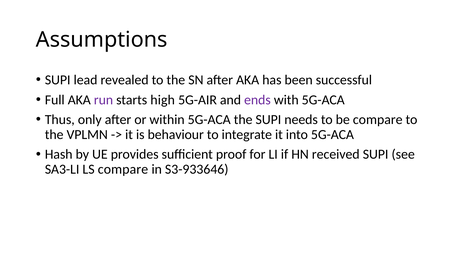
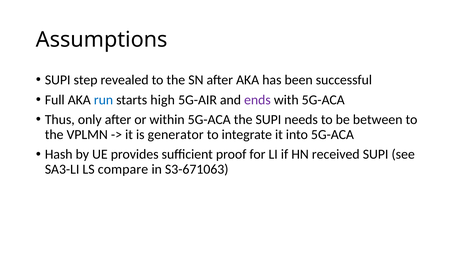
lead: lead -> step (86, 80)
run colour: purple -> blue (104, 100)
be compare: compare -> between (378, 119)
behaviour: behaviour -> generator (176, 134)
S3-933646: S3-933646 -> S3-671063 (197, 169)
